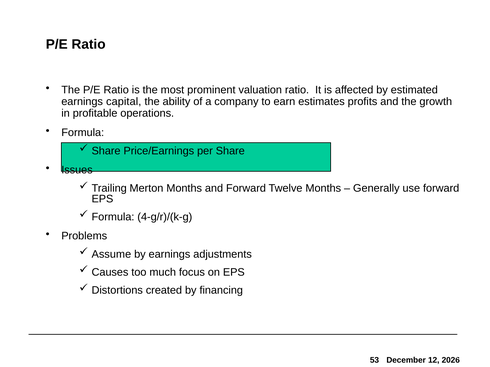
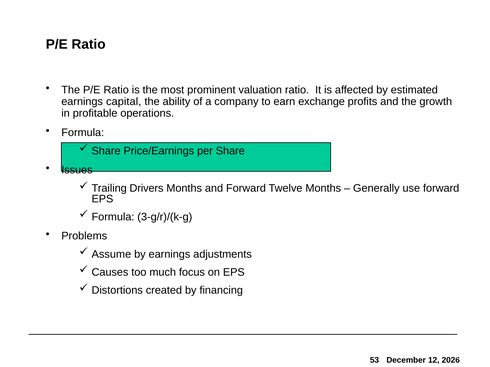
estimates: estimates -> exchange (322, 102)
Merton: Merton -> Drivers (147, 189)
4-g/r)/(k-g: 4-g/r)/(k-g -> 3-g/r)/(k-g (165, 217)
